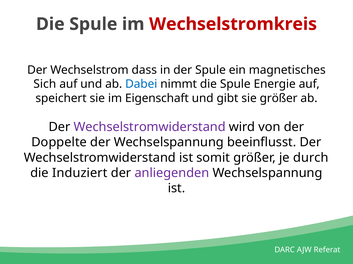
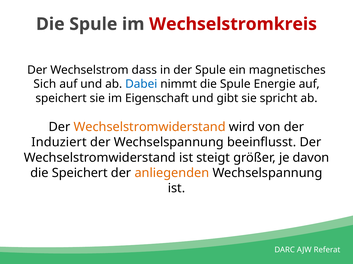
sie größer: größer -> spricht (279, 98)
Wechselstromwiderstand colour: purple -> orange (150, 127)
Doppelte: Doppelte -> Induziert (59, 143)
somit: somit -> steigt (213, 158)
durch: durch -> davon (311, 158)
die Induziert: Induziert -> Speichert (80, 173)
anliegenden colour: purple -> orange (172, 173)
